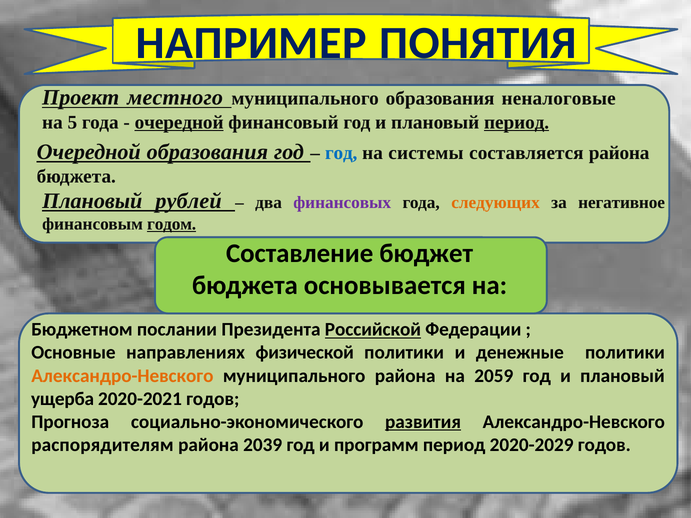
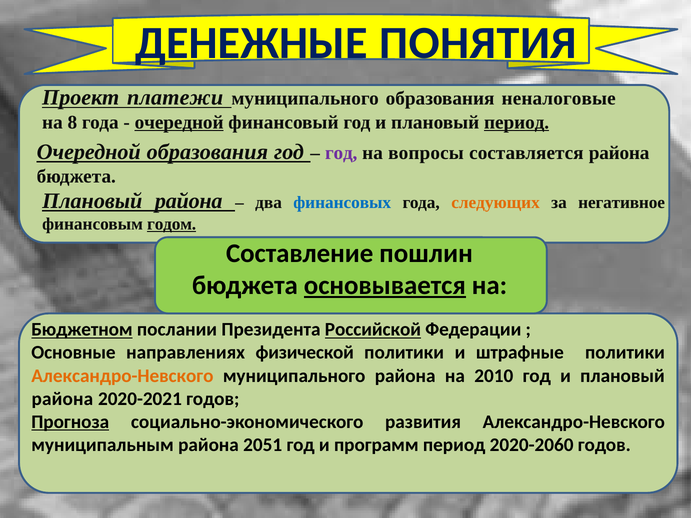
НАПРИМЕР: НАПРИМЕР -> ДЕНЕЖНЫЕ (251, 43)
местного: местного -> платежи (175, 98)
5: 5 -> 8 (72, 122)
год colour: blue -> purple (341, 153)
системы: системы -> вопросы (426, 153)
рублей: рублей -> района (189, 201)
финансовых colour: purple -> blue (342, 203)
бюджет: бюджет -> пошлин (426, 253)
основывается underline: none -> present (385, 286)
Бюджетном underline: none -> present (82, 330)
денежные: денежные -> штрафные (520, 353)
2059: 2059 -> 2010 (494, 376)
ущерба: ущерба -> района (62, 399)
Прогноза underline: none -> present (70, 422)
развития underline: present -> none (423, 422)
распорядителям: распорядителям -> муниципальным (103, 445)
2039: 2039 -> 2051 (263, 445)
2020-2029: 2020-2029 -> 2020-2060 (532, 445)
